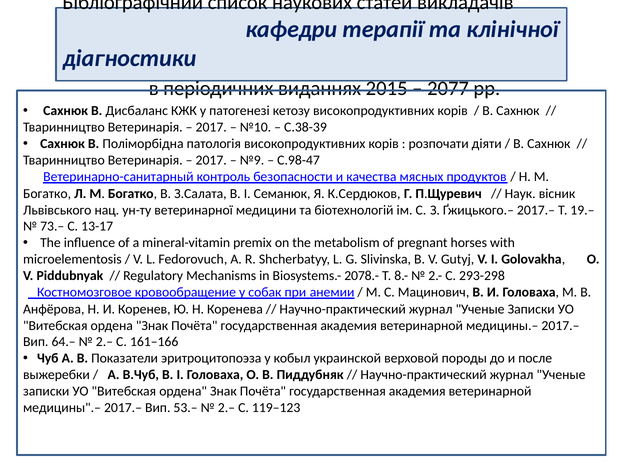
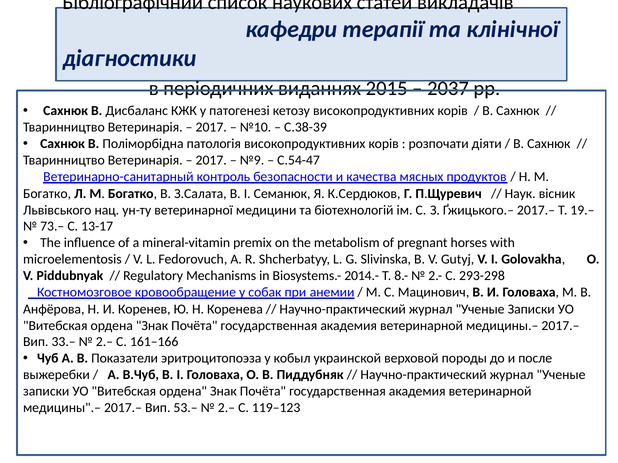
2077: 2077 -> 2037 (448, 88)
С.98-47: С.98-47 -> С.54-47 (299, 160)
2078.-: 2078.- -> 2014.- (362, 276)
64.–: 64.– -> 33.– (64, 342)
